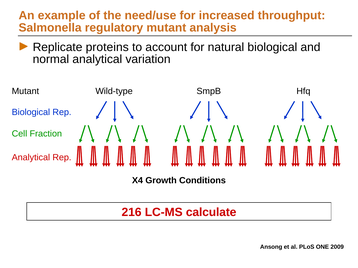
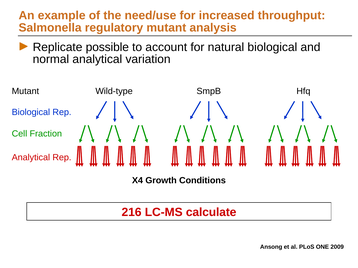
proteins: proteins -> possible (107, 47)
